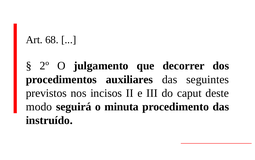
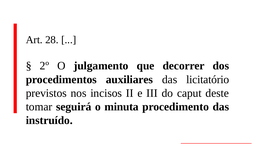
68: 68 -> 28 (52, 40)
seguintes: seguintes -> licitatório (208, 79)
modo: modo -> tomar (39, 106)
